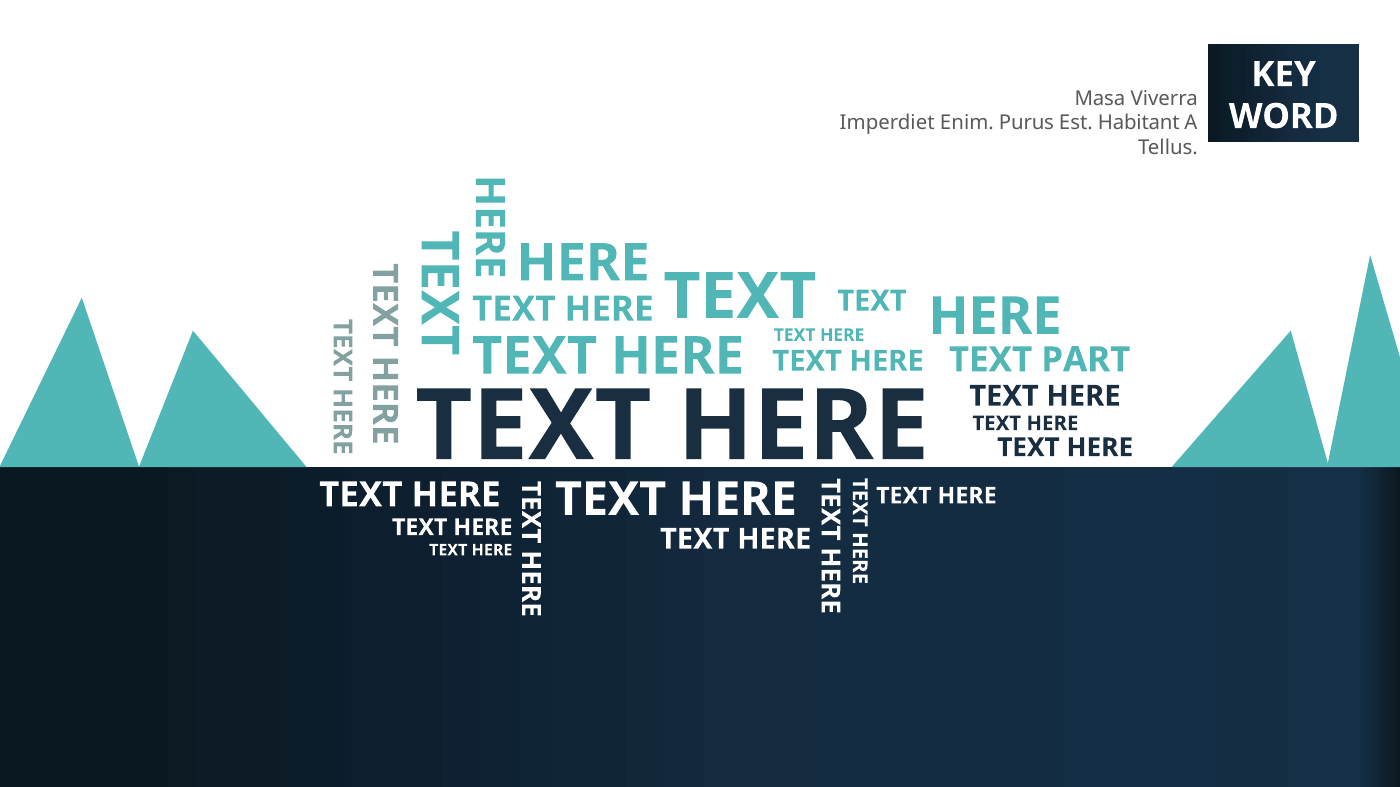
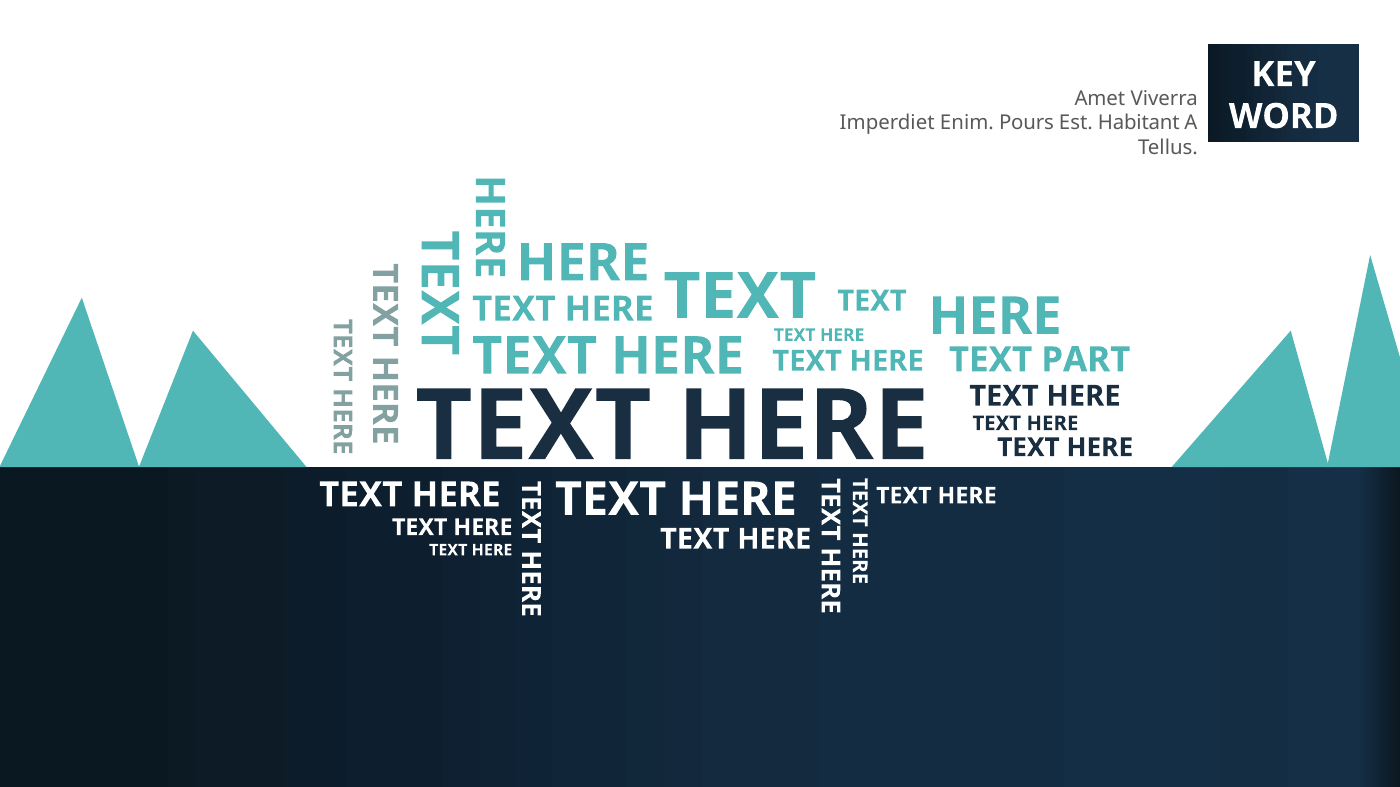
Masa: Masa -> Amet (1100, 99)
Purus: Purus -> Pours (1026, 123)
